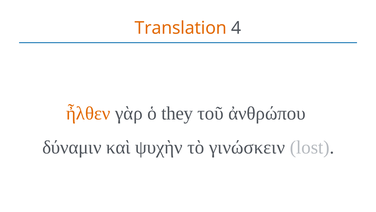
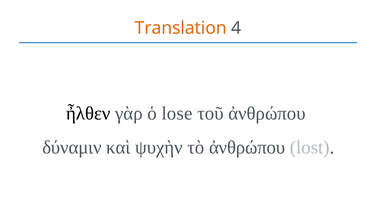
ἦλθεν colour: orange -> black (88, 113)
they: they -> lose (177, 113)
τὸ γινώσκειν: γινώσκειν -> ἀνθρώπου (247, 147)
